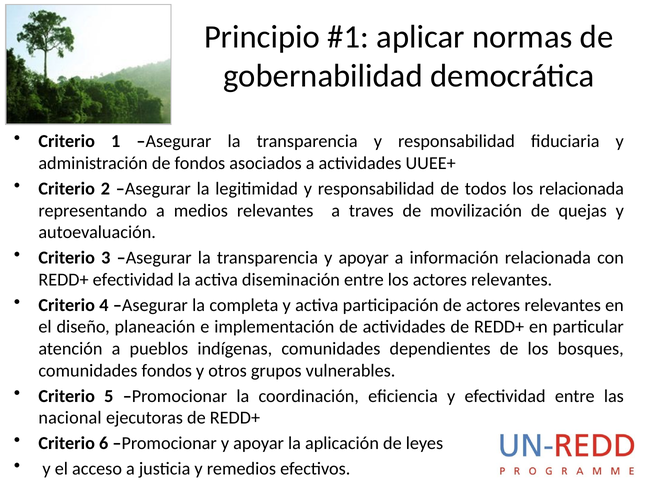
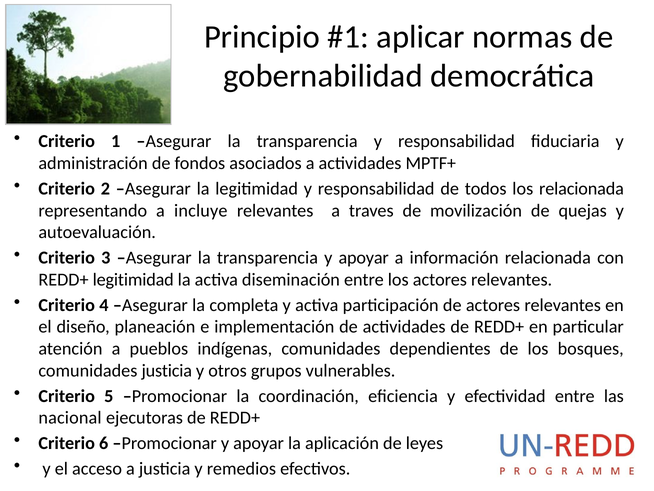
UUEE+: UUEE+ -> MPTF+ (431, 163)
medios: medios -> incluye (201, 210)
REDD+ efectividad: efectividad -> legitimidad (133, 279)
comunidades fondos: fondos -> justicia (167, 370)
